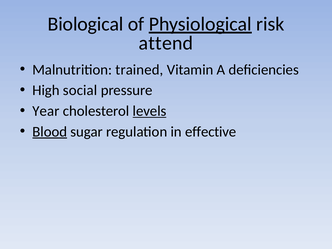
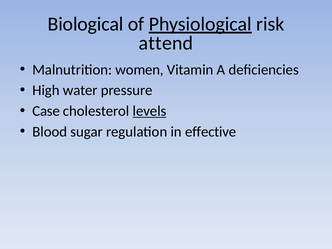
trained: trained -> women (140, 70)
social: social -> water (80, 90)
Year: Year -> Case (46, 111)
Blood underline: present -> none (50, 132)
